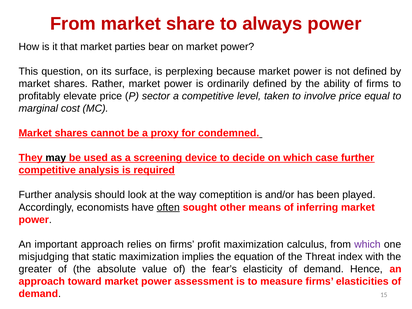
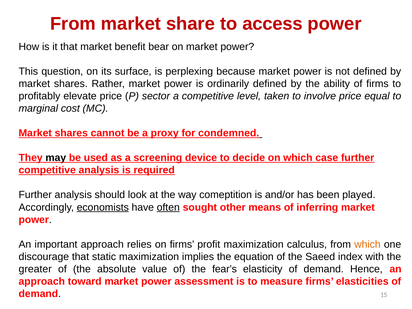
always: always -> access (273, 24)
parties: parties -> benefit (130, 47)
economists underline: none -> present (103, 207)
which colour: purple -> orange (367, 244)
misjudging: misjudging -> discourage (44, 257)
Threat: Threat -> Saeed (320, 257)
